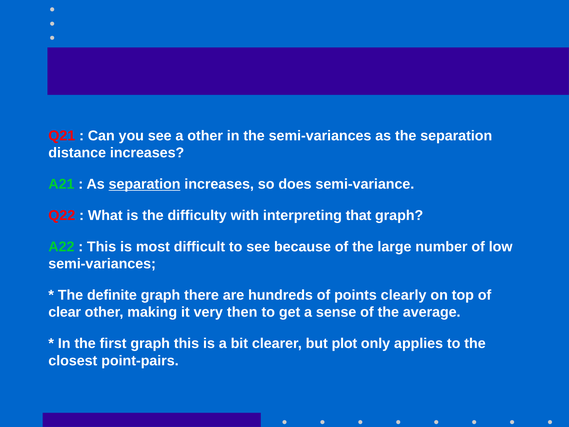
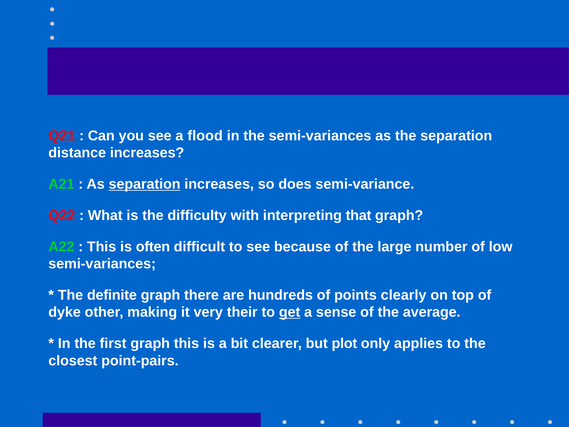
a other: other -> flood (205, 136)
most: most -> often (153, 247)
clear: clear -> dyke (65, 312)
then: then -> their (242, 312)
get underline: none -> present (290, 312)
